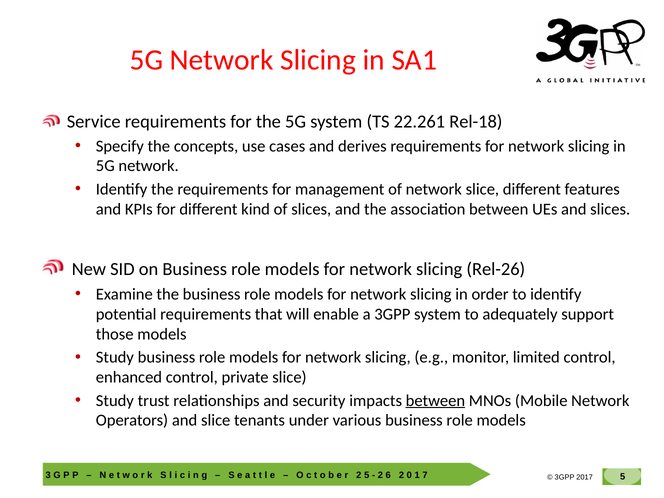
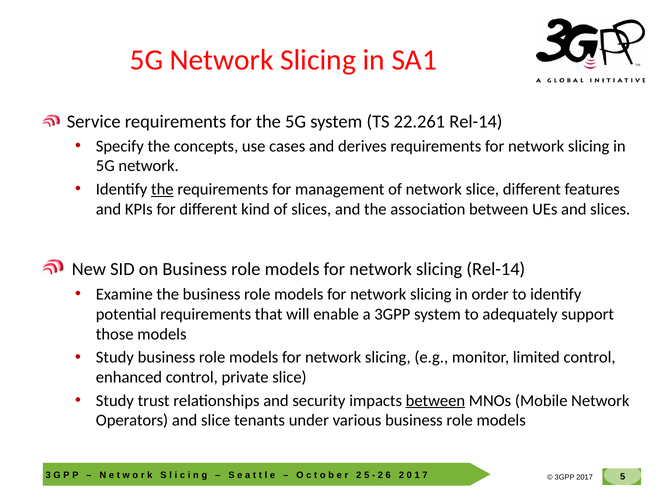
22.261 Rel-18: Rel-18 -> Rel-14 (476, 122)
the underline: none -> present (162, 189)
slicing Rel-26: Rel-26 -> Rel-14 (496, 269)
